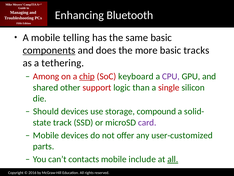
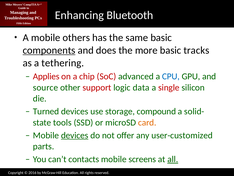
telling: telling -> others (76, 38)
Among: Among -> Applies (46, 76)
chip underline: present -> none (87, 76)
keyboard: keyboard -> advanced (136, 76)
CPU colour: purple -> blue (171, 76)
shared: shared -> source (46, 87)
than: than -> data (141, 87)
Should: Should -> Turned (46, 111)
track: track -> tools (62, 122)
card colour: purple -> orange (147, 122)
devices underline: none -> present (75, 135)
include: include -> screens (142, 159)
